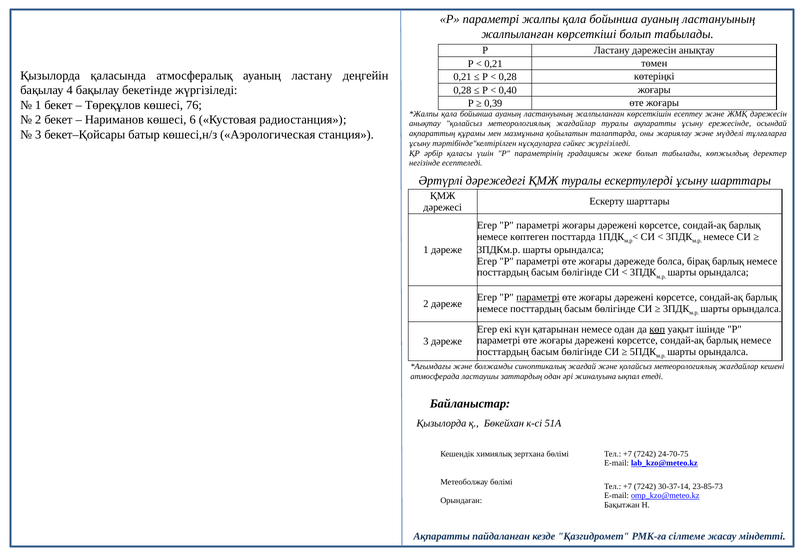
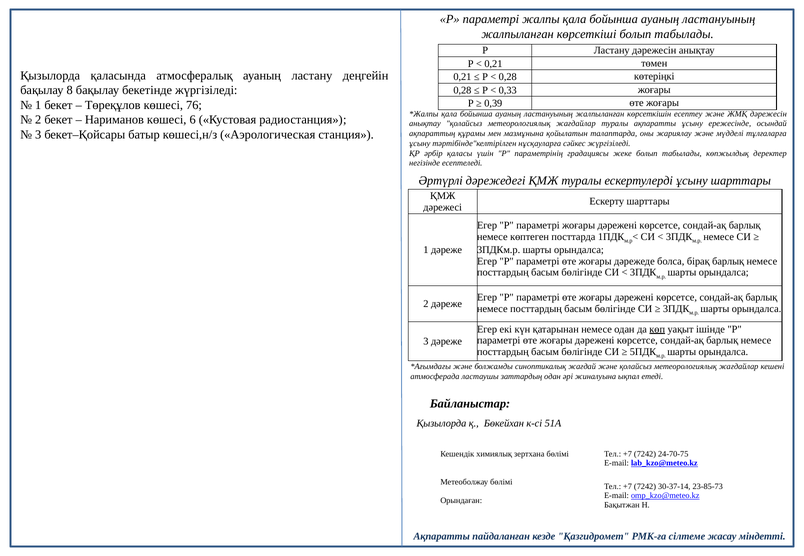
4: 4 -> 8 (70, 90)
0,40: 0,40 -> 0,33 (508, 90)
параметрі underline: present -> none (538, 298)
